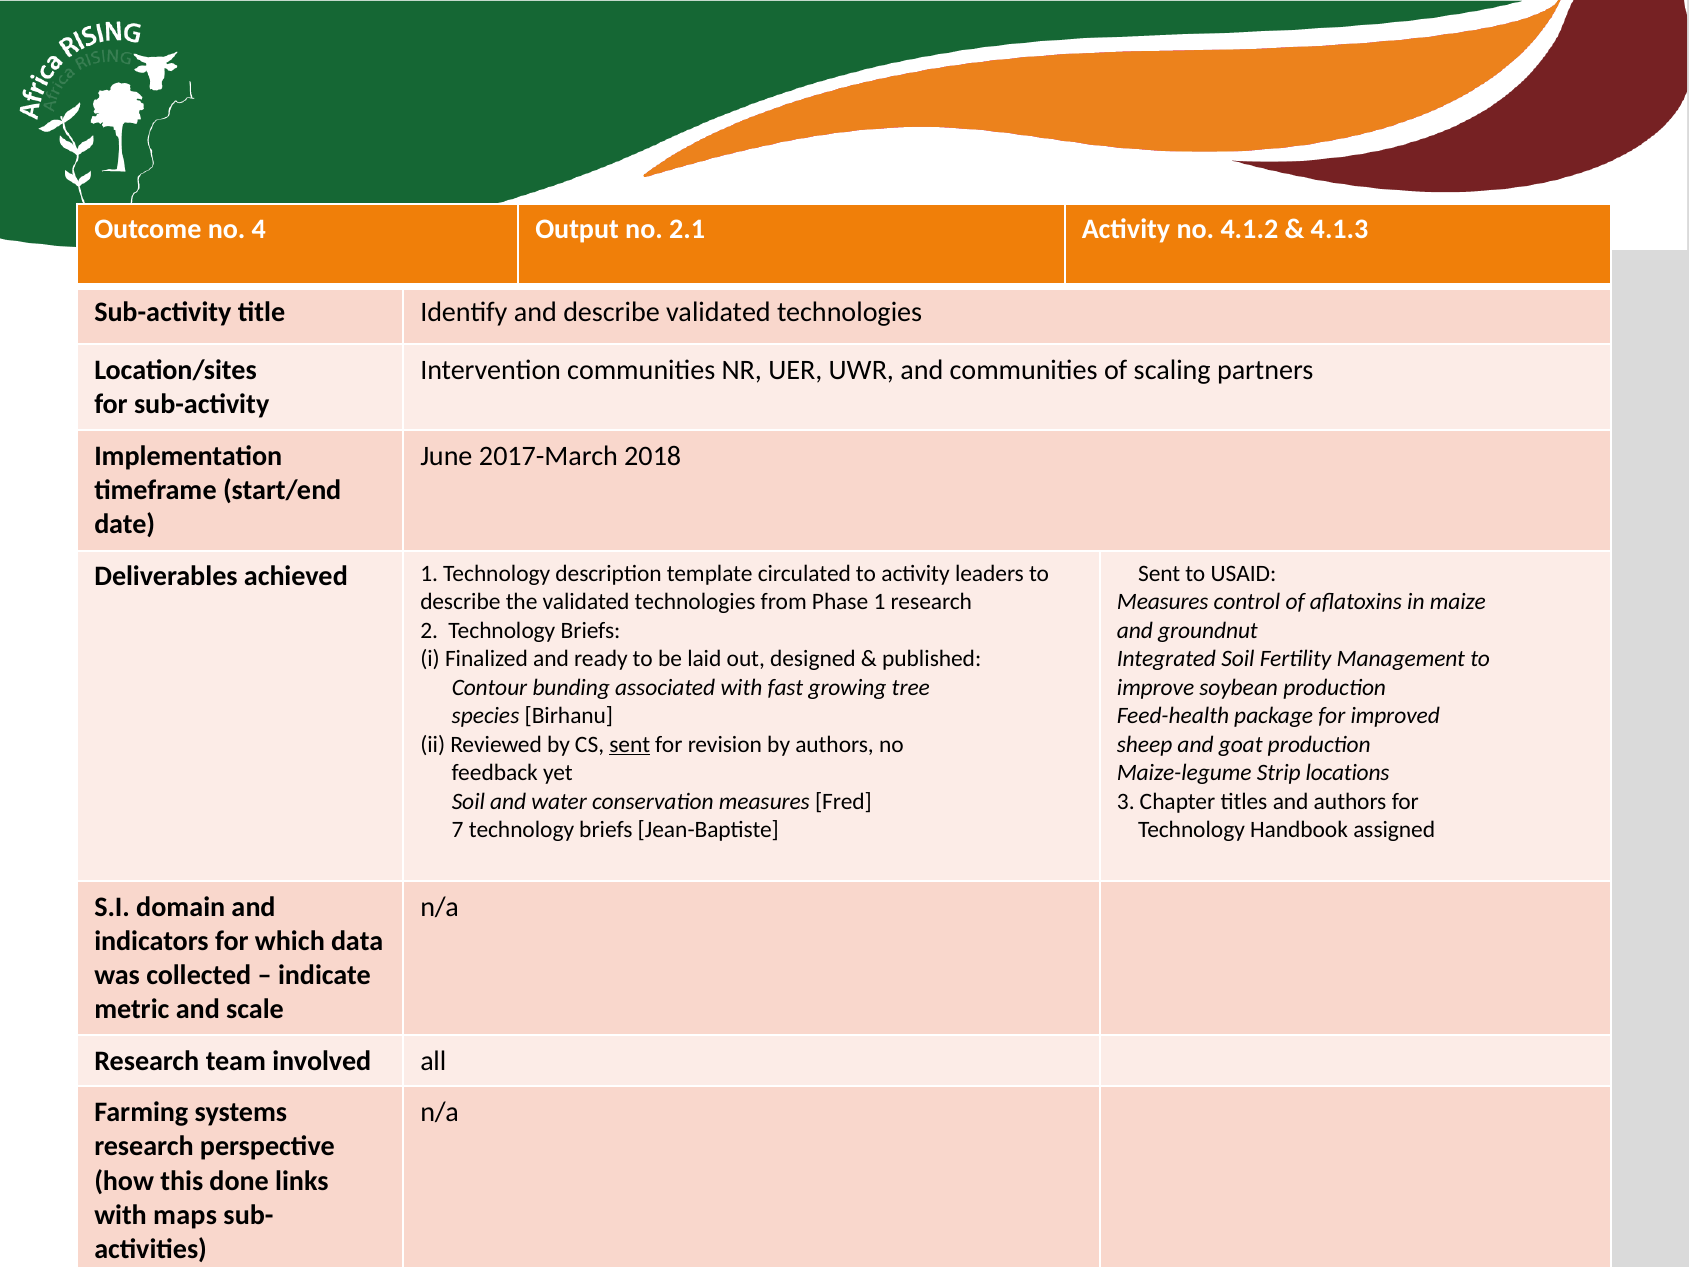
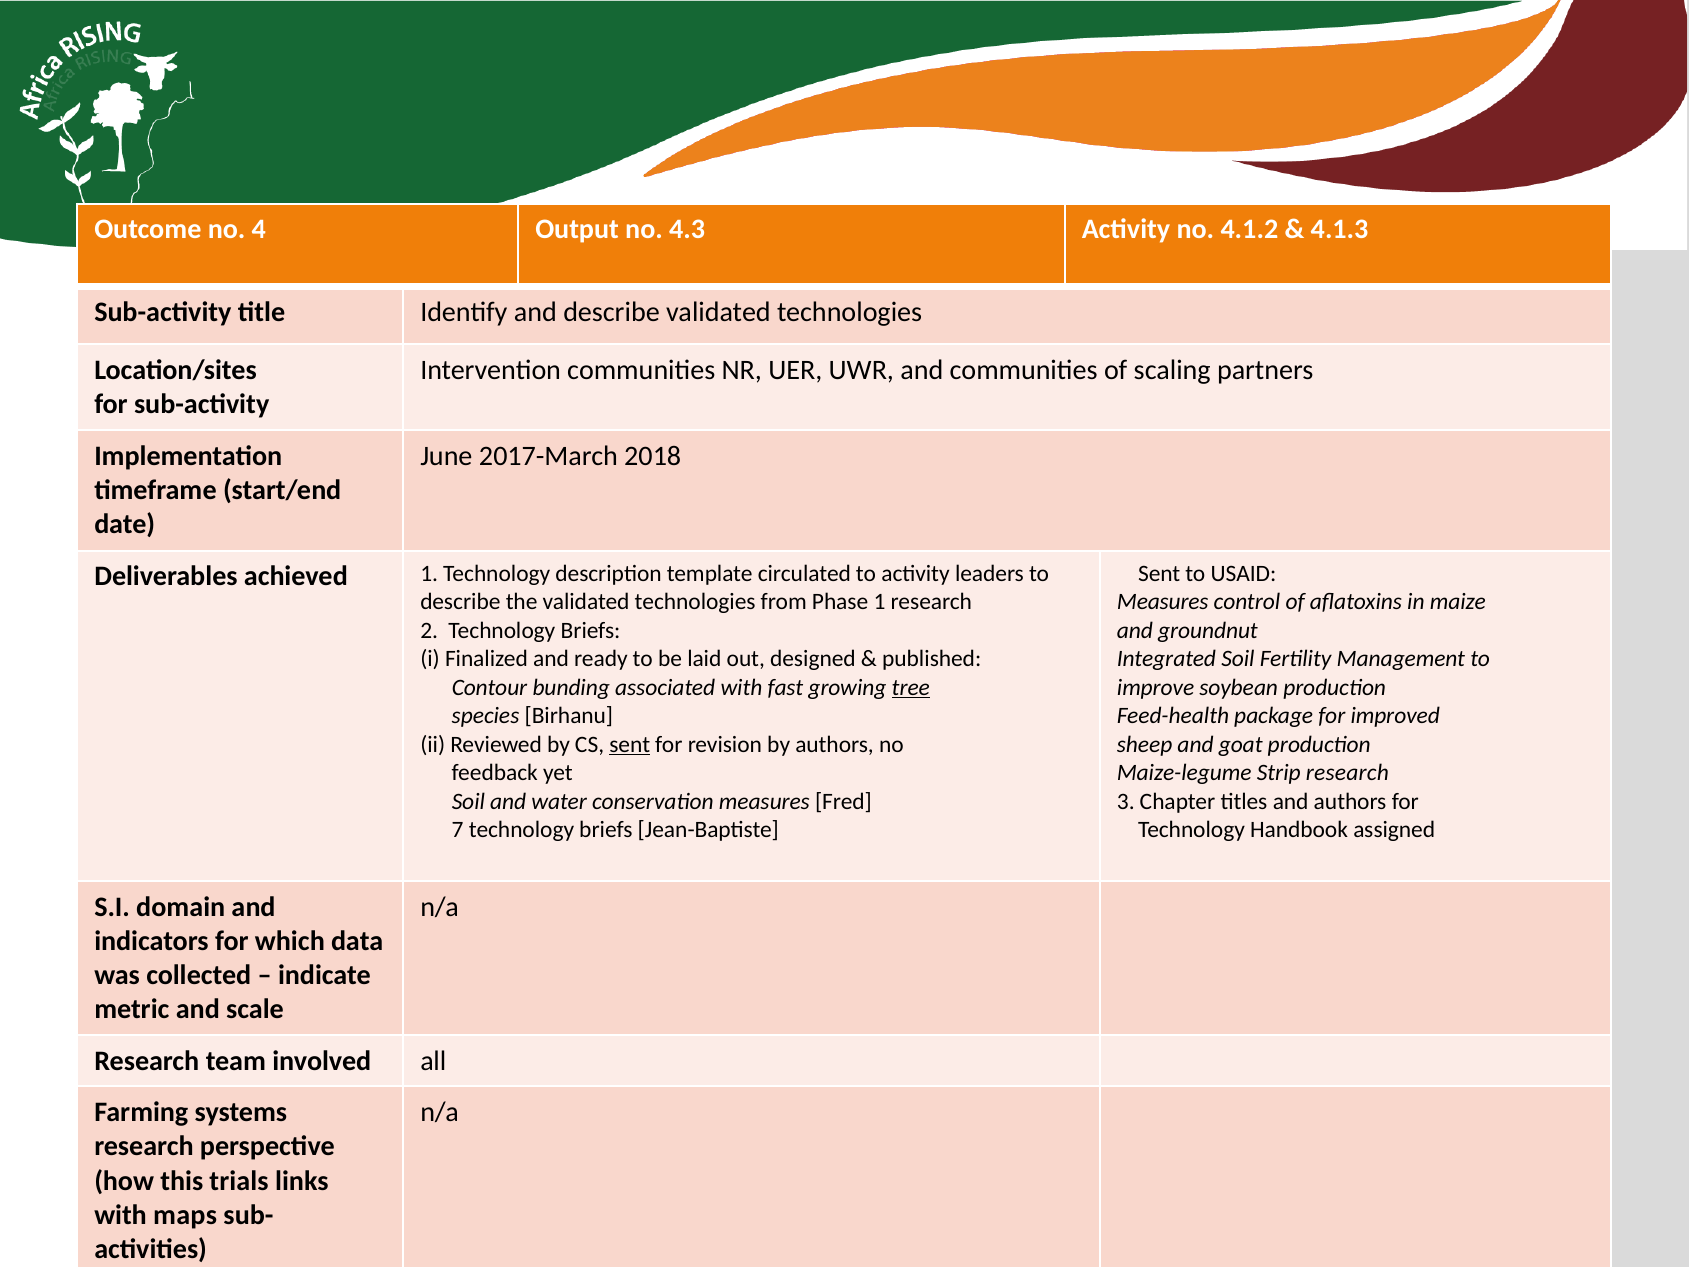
2.1: 2.1 -> 4.3 (687, 229)
tree underline: none -> present (911, 687)
Strip locations: locations -> research (1347, 773)
done: done -> trials (239, 1181)
